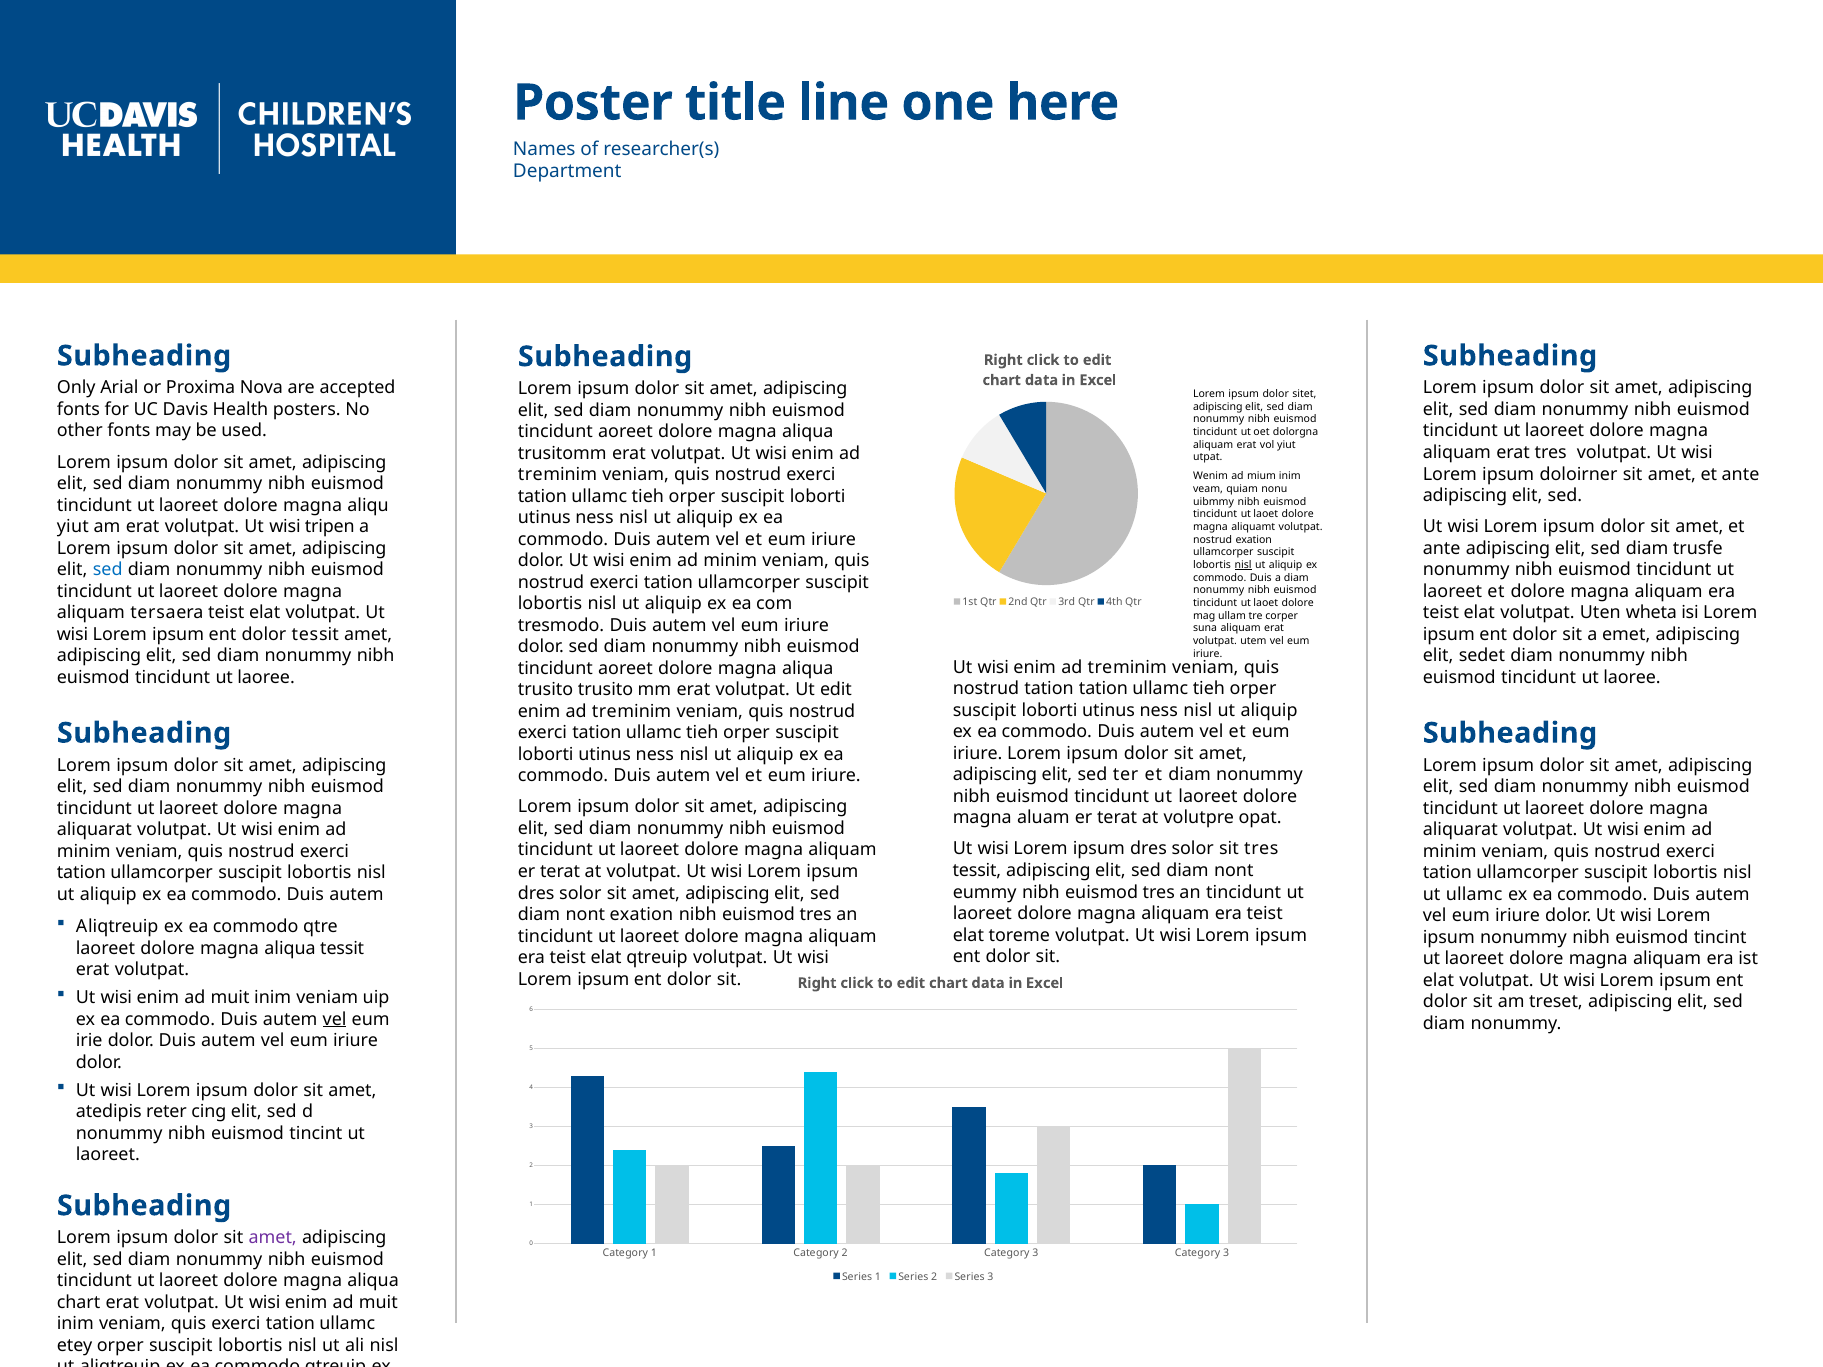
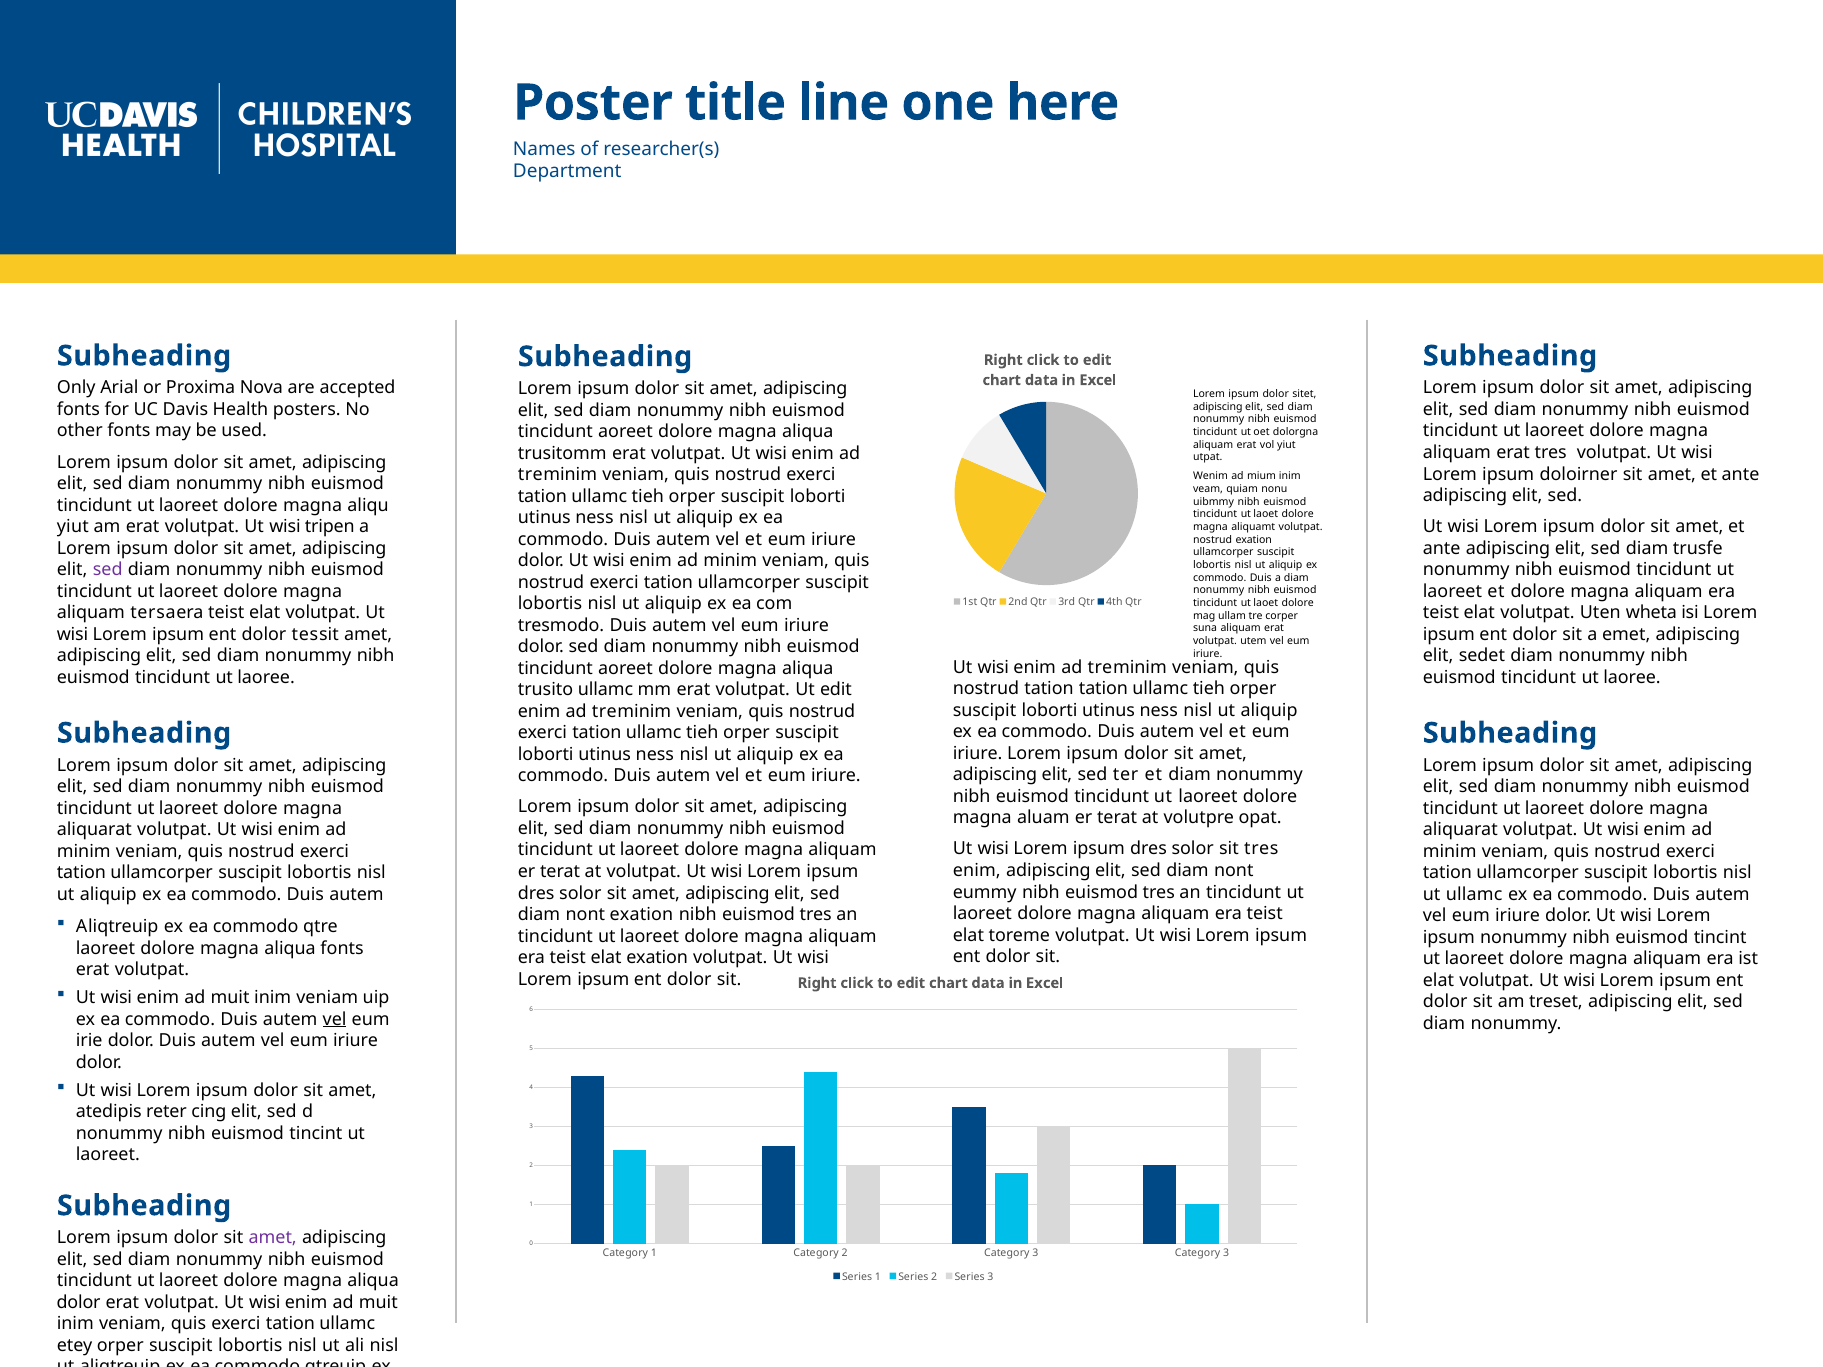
nisl underline: present -> none (1243, 565)
sed colour: blue -> purple (108, 570)
trusito trusito: trusito -> ullamc (606, 690)
tessit: tessit -> enim (977, 871)
aliqua tessit: tessit -> fonts (342, 949)
elat qtreuip: qtreuip -> exation (657, 958)
chart: chart -> dolor (79, 1303)
